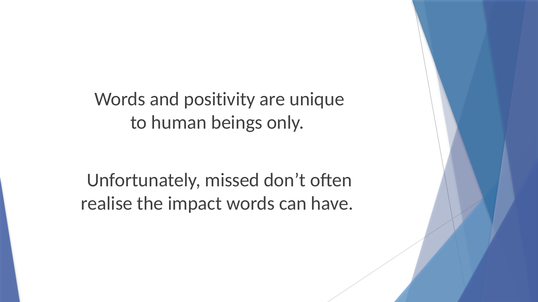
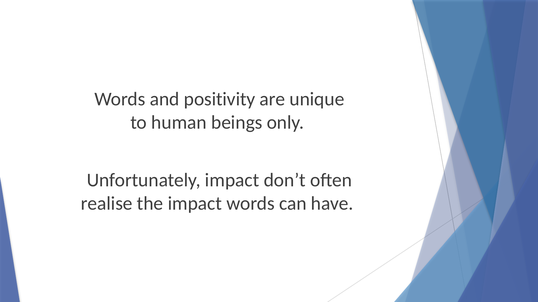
Unfortunately missed: missed -> impact (232, 181)
